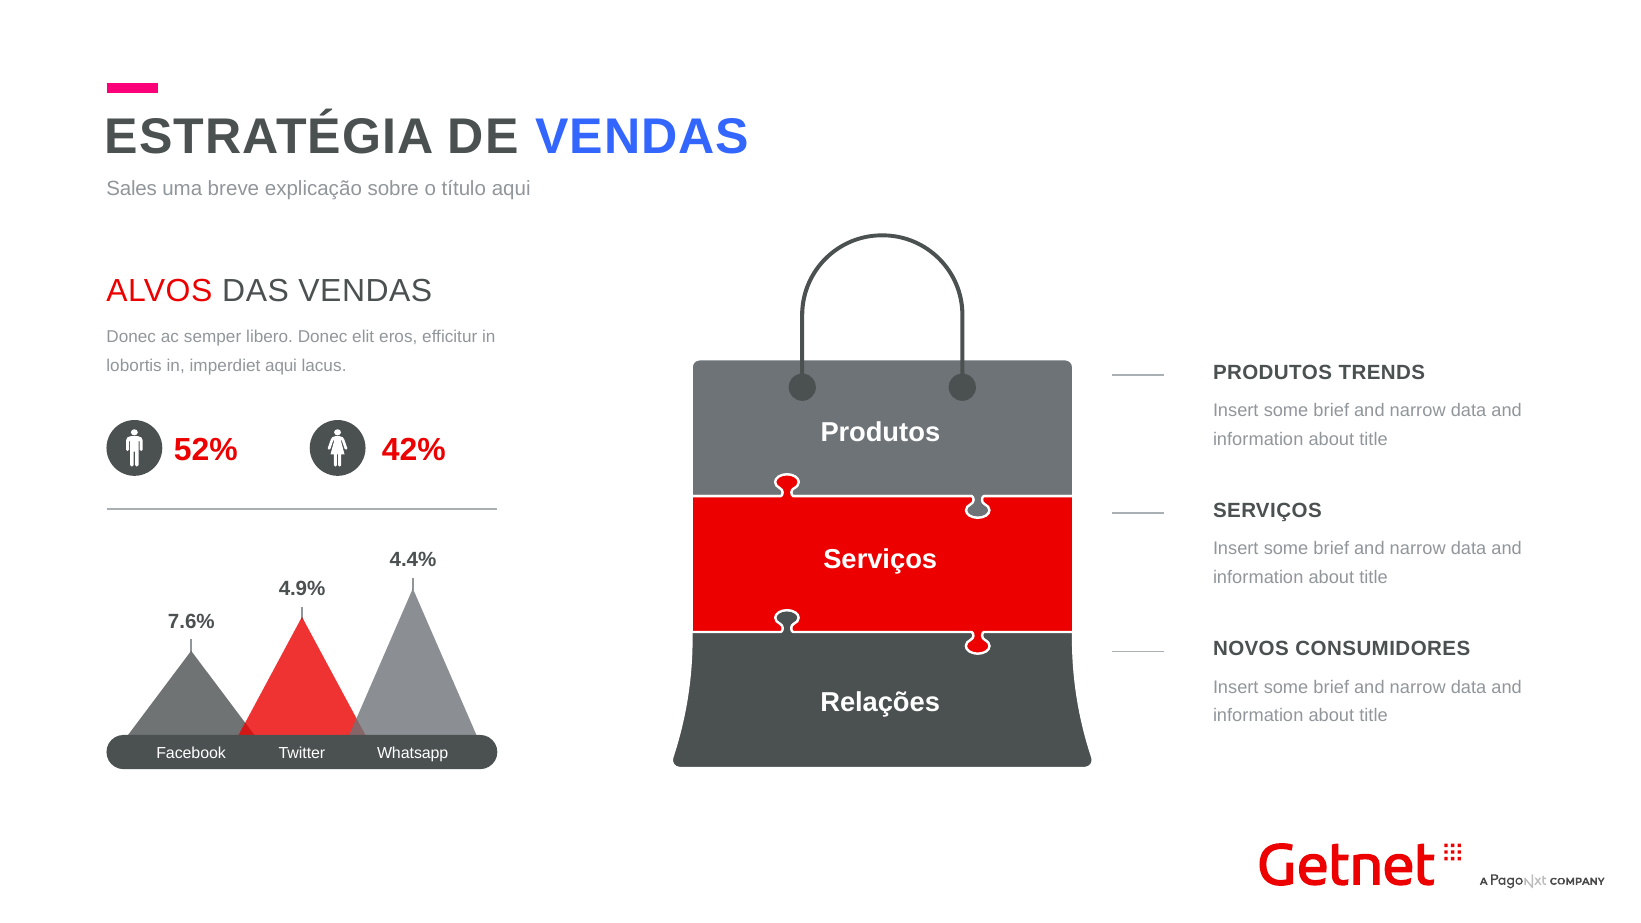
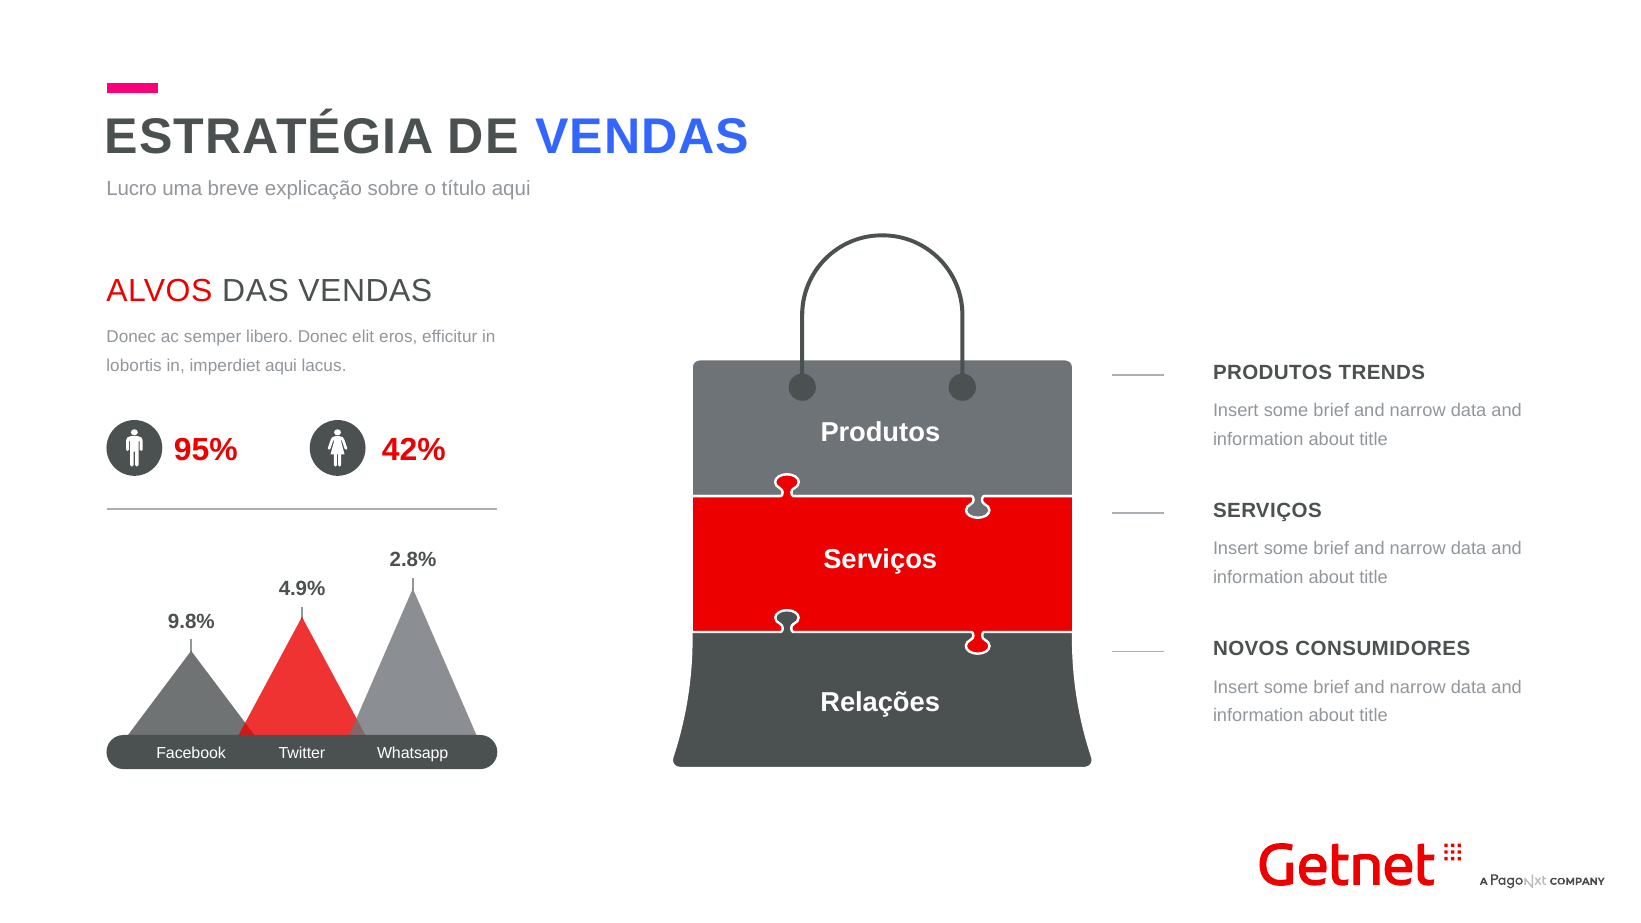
Sales: Sales -> Lucro (132, 189)
52%: 52% -> 95% (206, 450)
4.4%: 4.4% -> 2.8% (413, 560)
7.6%: 7.6% -> 9.8% (191, 622)
